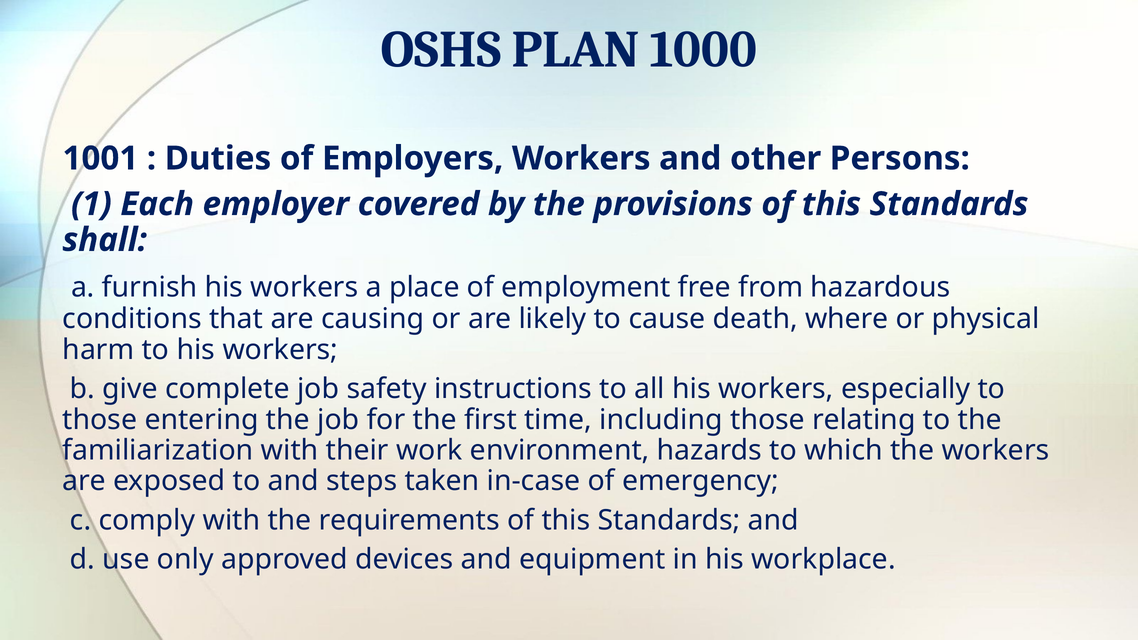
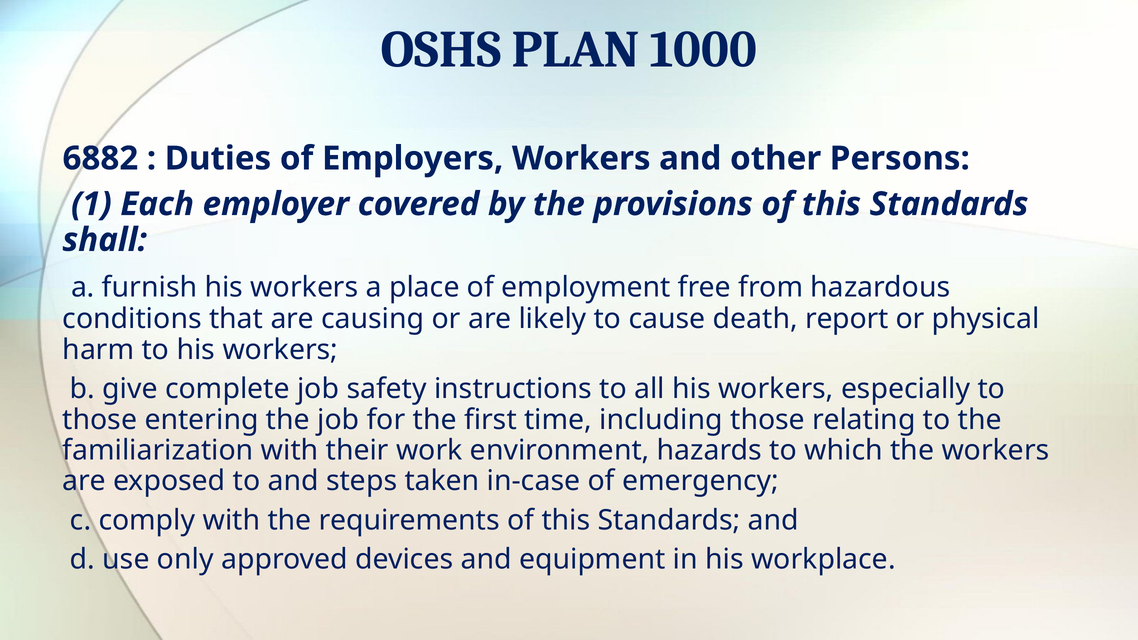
1001: 1001 -> 6882 (100, 158)
where: where -> report (847, 319)
